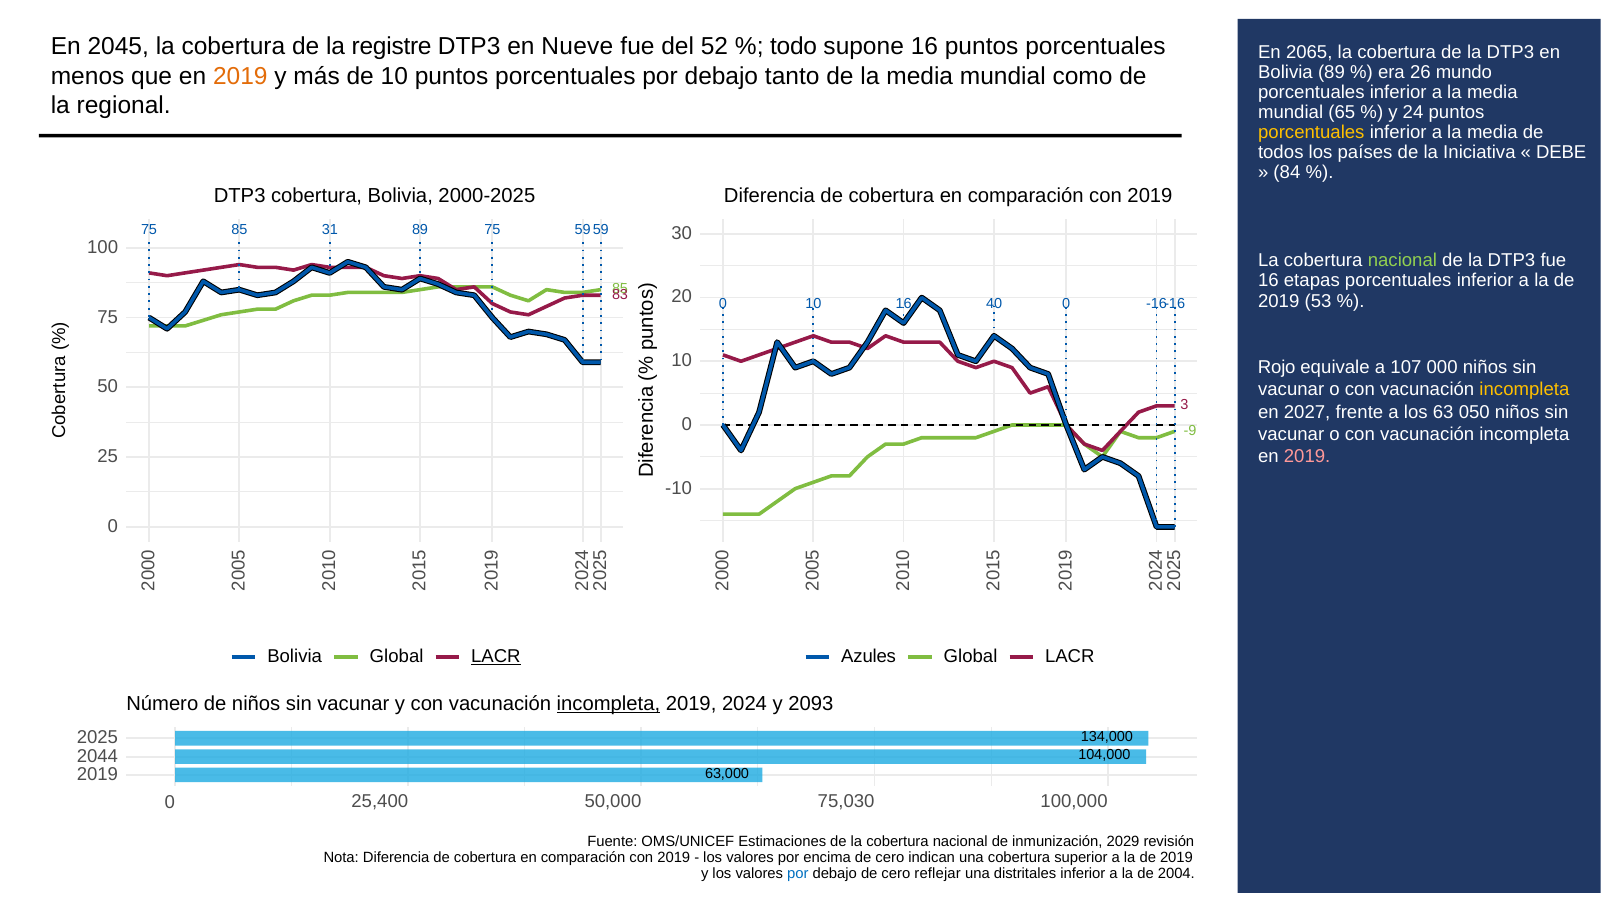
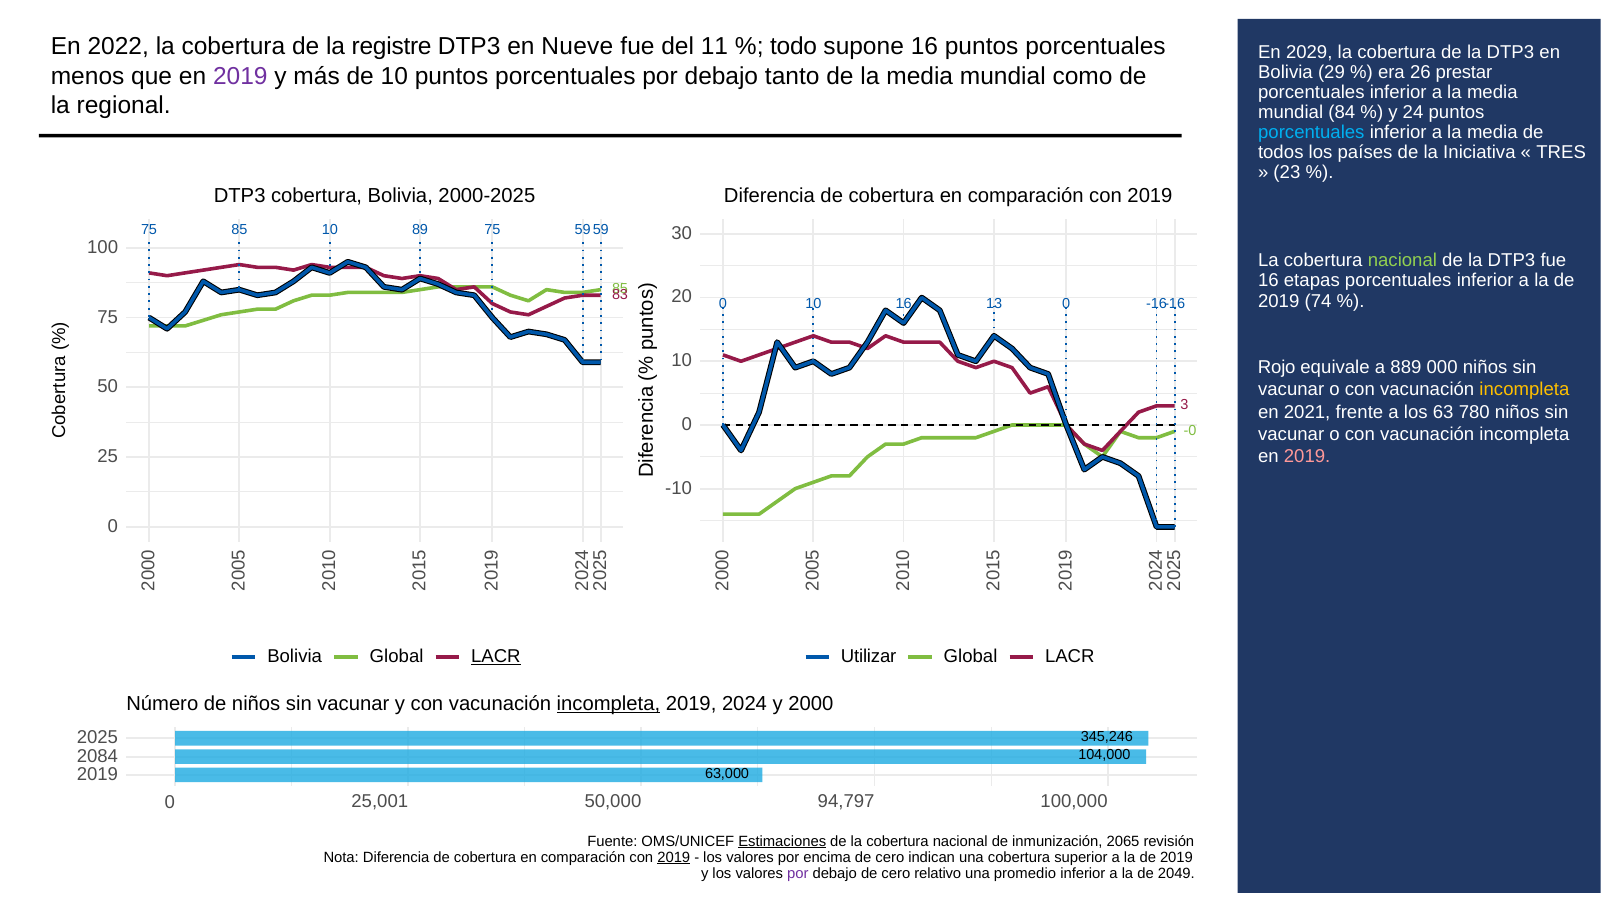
2045: 2045 -> 2022 (118, 47)
52: 52 -> 11 (714, 47)
2065: 2065 -> 2029 (1309, 52)
Bolivia 89: 89 -> 29 (1331, 72)
mundo: mundo -> prestar (1464, 72)
2019 colour: orange -> purple (240, 76)
65: 65 -> 84 (1342, 113)
porcentuales colour: yellow -> light blue (1311, 133)
DEBE: DEBE -> TRES (1561, 153)
84: 84 -> 23 (1287, 173)
85 31: 31 -> 10 (330, 230)
53: 53 -> 74 (1318, 301)
40: 40 -> 13 (994, 303)
107: 107 -> 889 (1406, 367)
2027: 2027 -> 2021 (1307, 412)
050: 050 -> 780 (1474, 412)
-9: -9 -> -0 (1190, 431)
Azules: Azules -> Utilizar (869, 656)
2093: 2093 -> 2000 (811, 704)
134,000: 134,000 -> 345,246 (1107, 737)
2044: 2044 -> 2084 (97, 756)
25,400: 25,400 -> 25,001 (380, 801)
75,030: 75,030 -> 94,797 (846, 801)
Estimaciones underline: none -> present (782, 841)
2029: 2029 -> 2065 (1123, 841)
2019 underline: none -> present (674, 857)
por colour: blue -> purple (798, 873)
reflejar: reflejar -> relativo (938, 873)
distritales: distritales -> promedio (1025, 873)
2004: 2004 -> 2049 (1176, 873)
